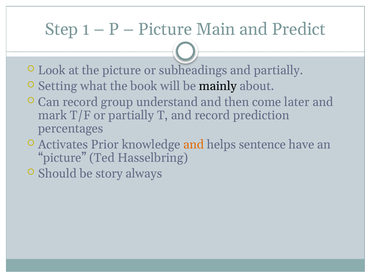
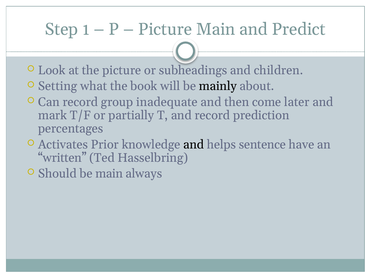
and partially: partially -> children (278, 70)
understand: understand -> inadequate (167, 102)
and colour: orange -> black (194, 145)
picture: picture -> written (62, 158)
be story: story -> main (109, 174)
